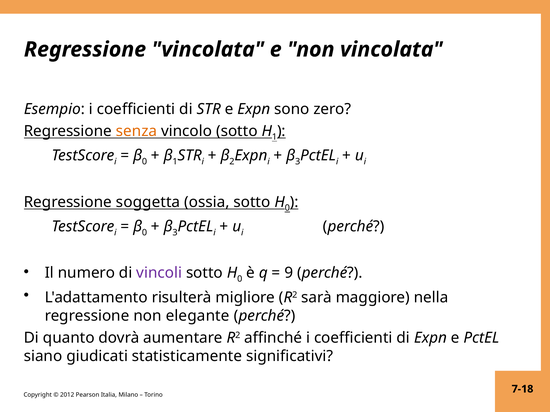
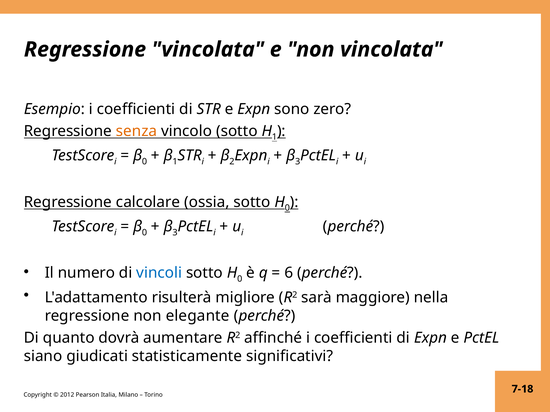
soggetta: soggetta -> calcolare (148, 202)
vincoli colour: purple -> blue (159, 273)
9: 9 -> 6 (289, 273)
